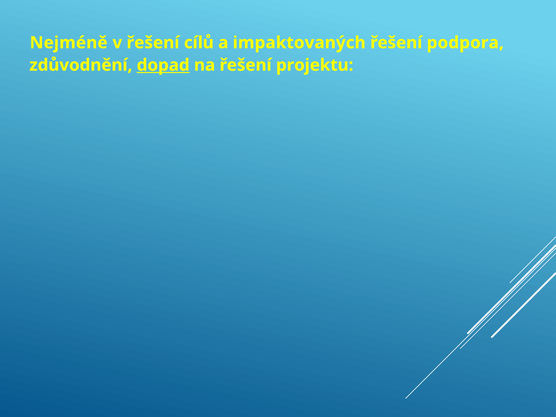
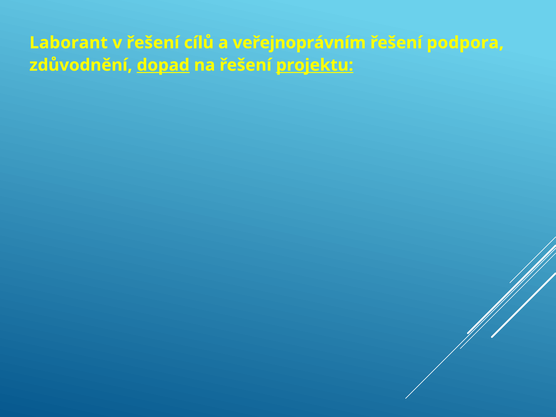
Nejméně: Nejméně -> Laborant (69, 43)
impaktovaných: impaktovaných -> veřejnoprávním (299, 43)
projektu underline: none -> present (315, 65)
